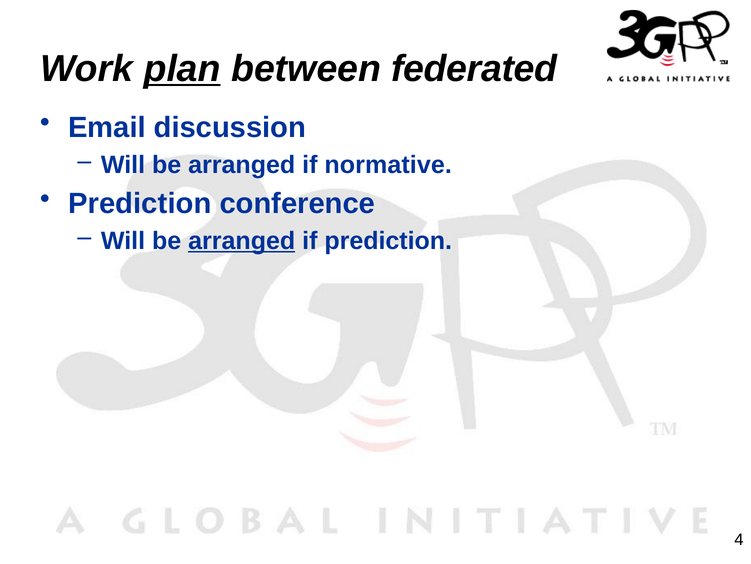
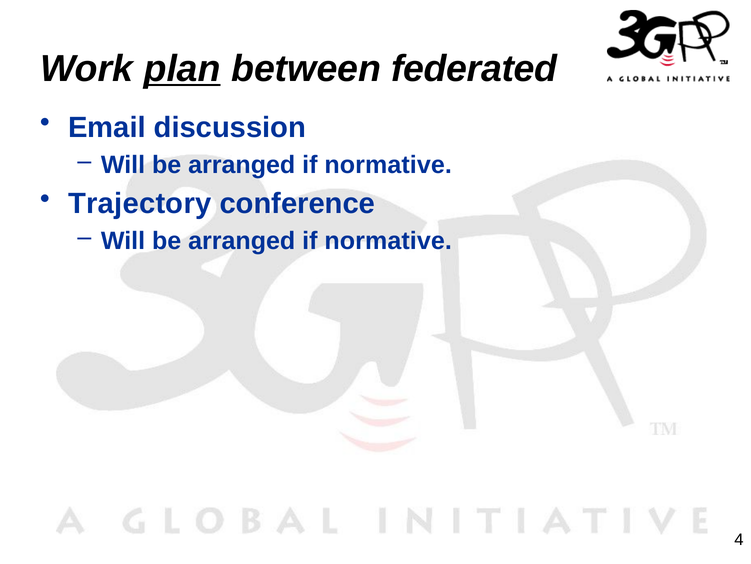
Prediction: Prediction -> Trajectory (140, 203)
arranged underline: present -> none (242, 241)
prediction: prediction -> normative (388, 241)
